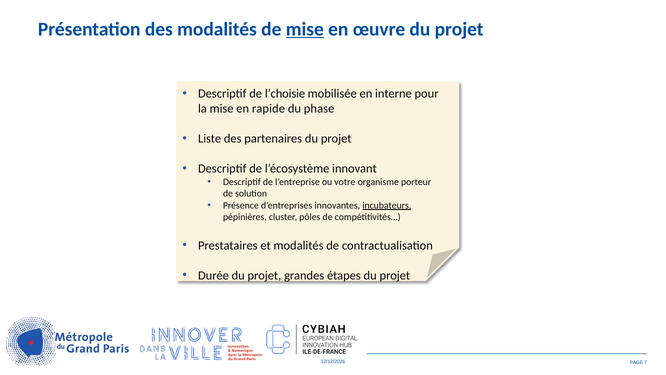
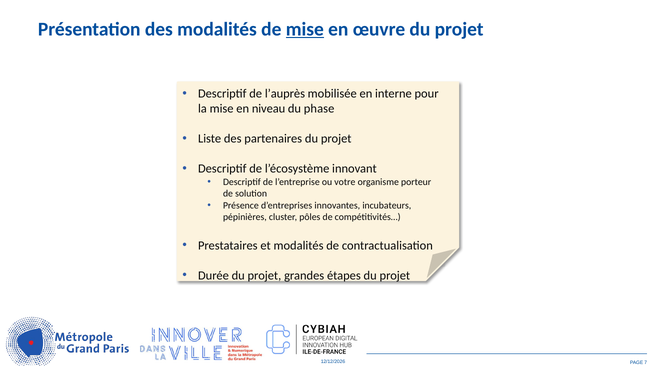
l’choisie: l’choisie -> l’auprès (285, 94)
rapide: rapide -> niveau (269, 109)
incubateurs underline: present -> none (387, 205)
